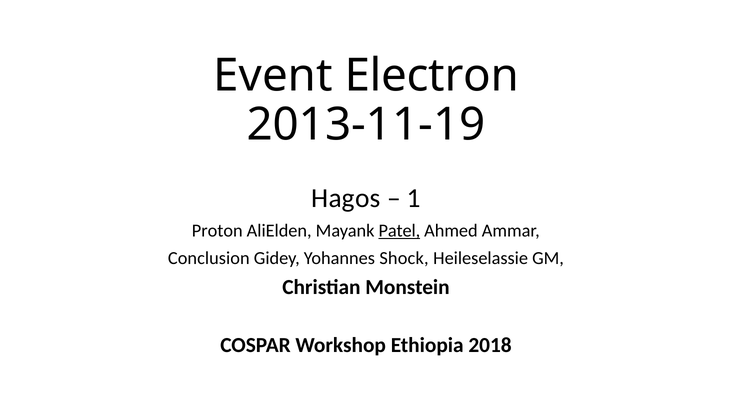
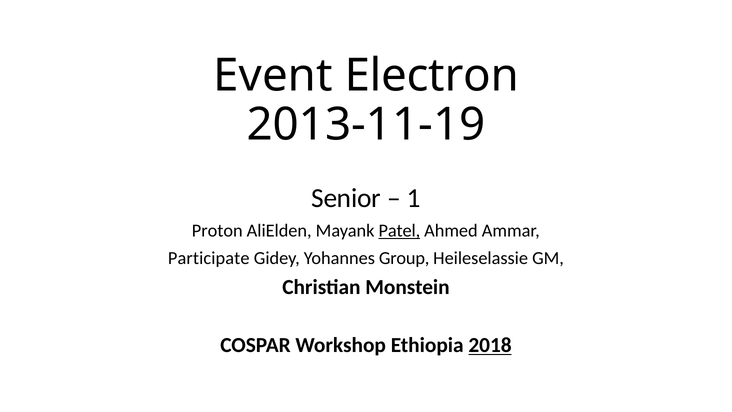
Hagos: Hagos -> Senior (346, 198)
Conclusion: Conclusion -> Participate (209, 258)
Shock: Shock -> Group (404, 258)
2018 underline: none -> present (490, 345)
